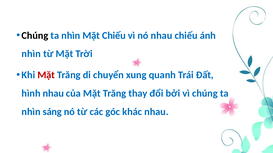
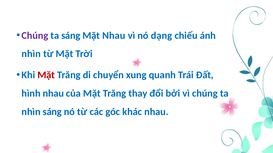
Chúng colour: black -> purple (35, 36)
nhìn: nhìn -> sáng (71, 36)
Mặt Chiếu: Chiếu -> Nhau (114, 36)
nó nhau: nhau -> dạng (161, 36)
